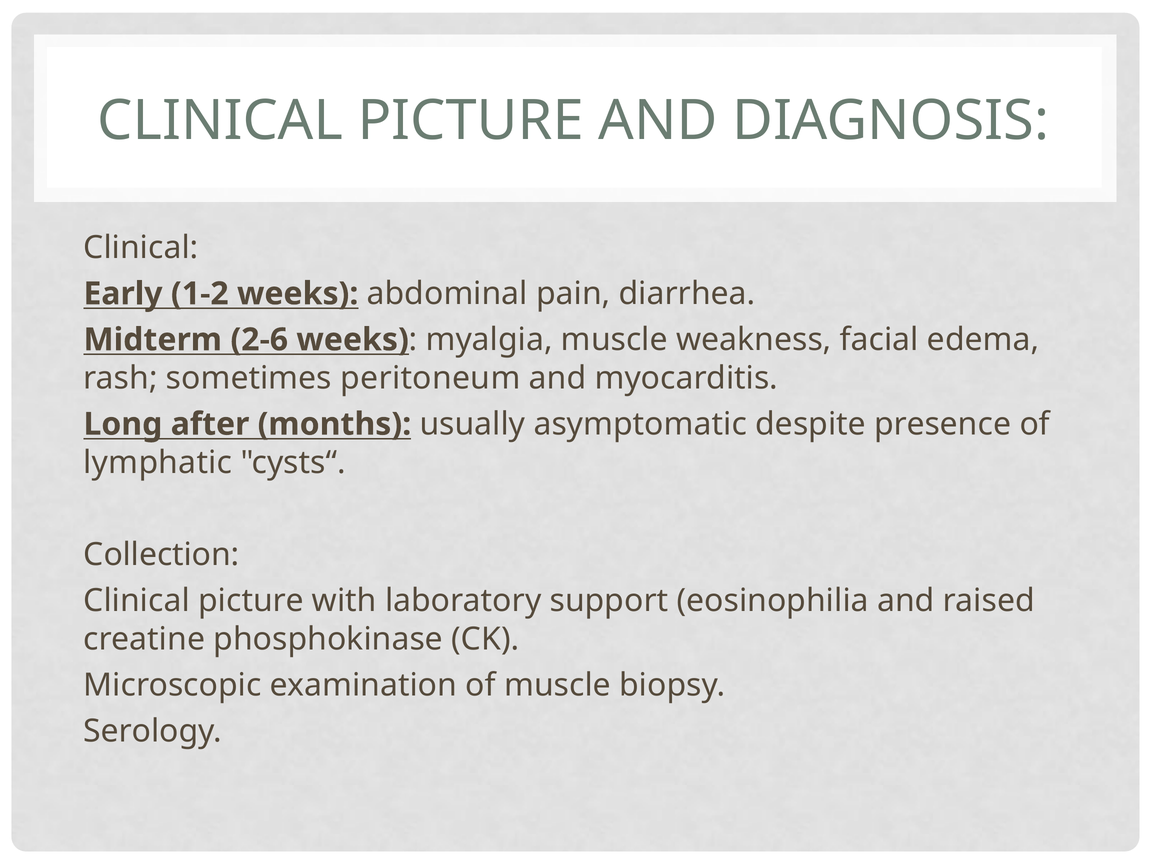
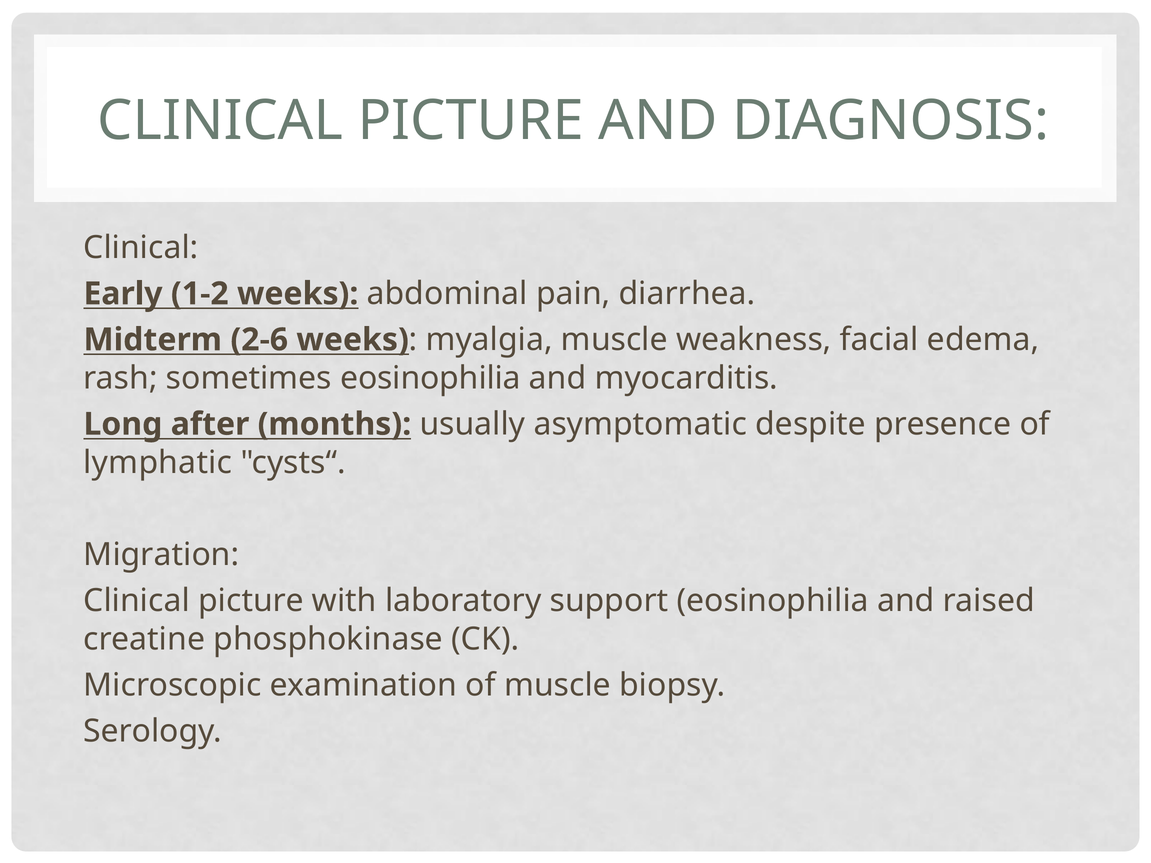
sometimes peritoneum: peritoneum -> eosinophilia (431, 378)
Collection: Collection -> Migration (161, 555)
